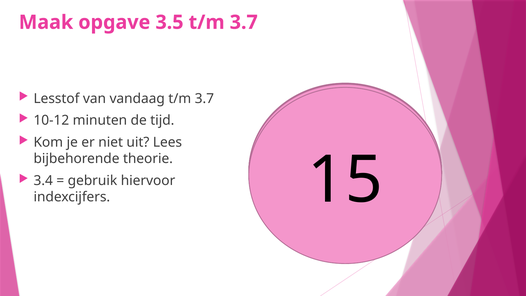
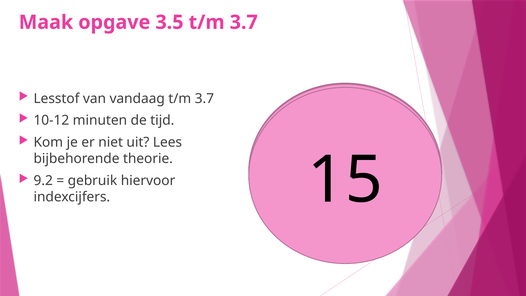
3.4: 3.4 -> 9.2 (43, 181)
